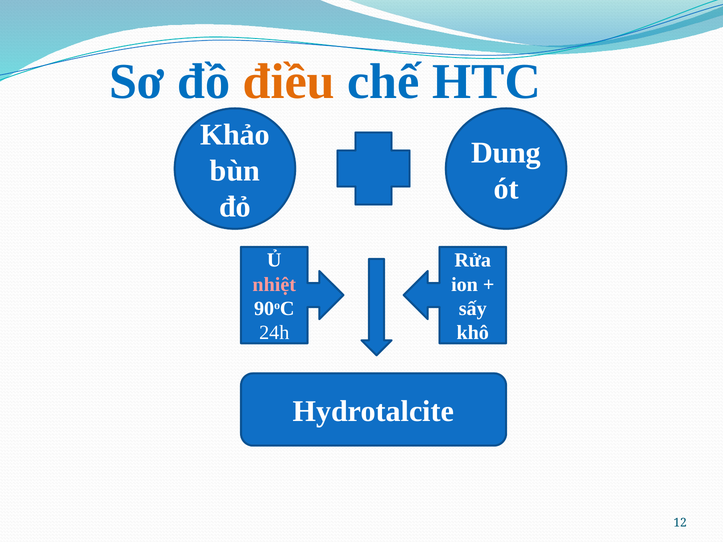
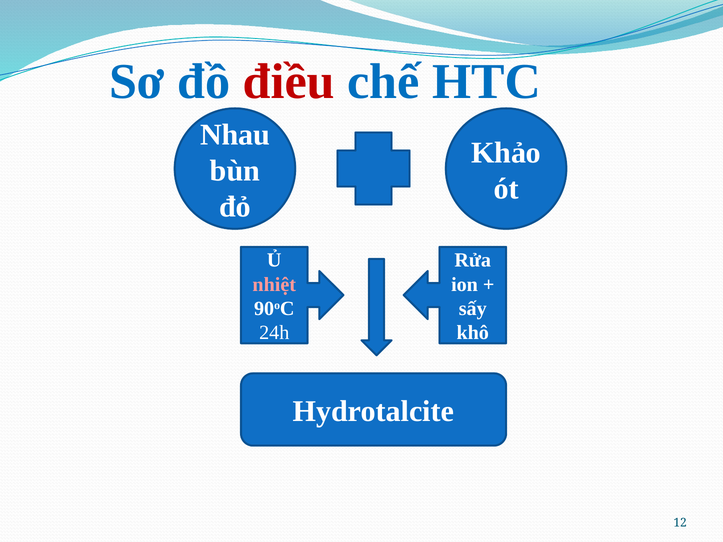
điều colour: orange -> red (289, 82)
Khảo: Khảo -> Nhau (235, 135)
Dung: Dung -> Khảo (506, 153)
